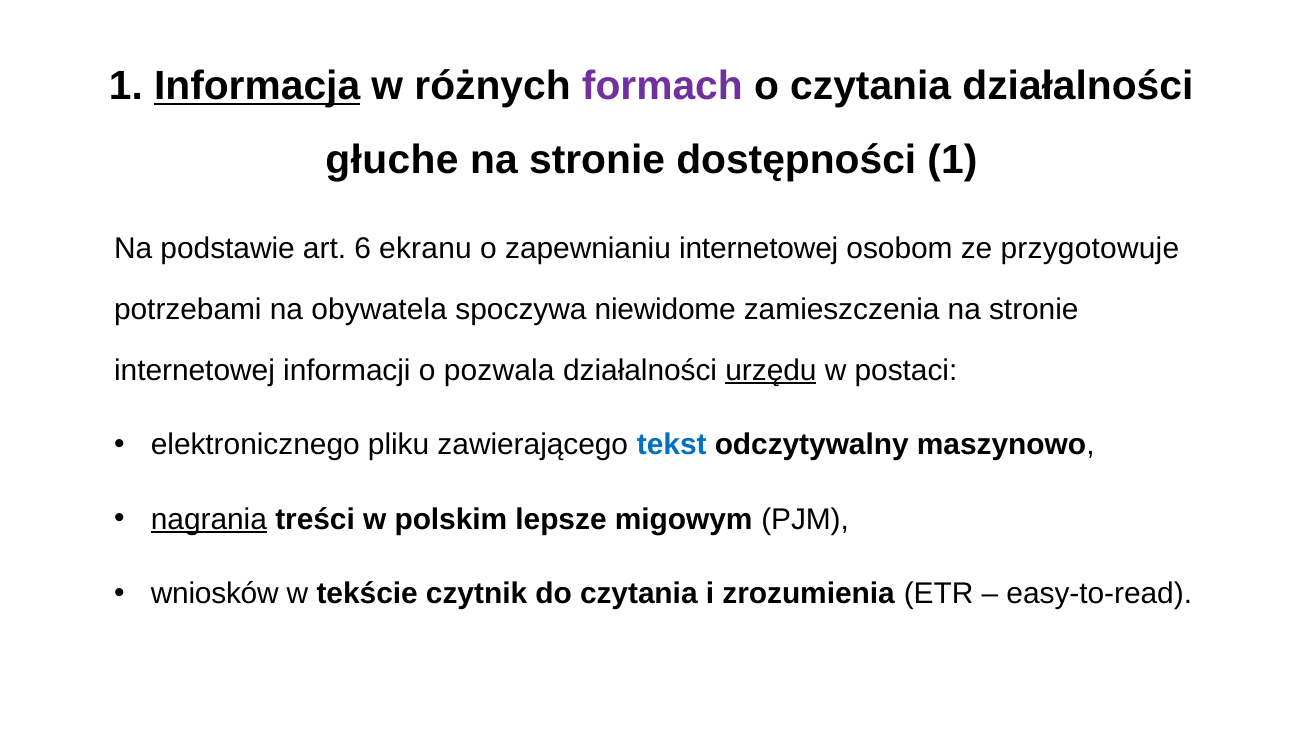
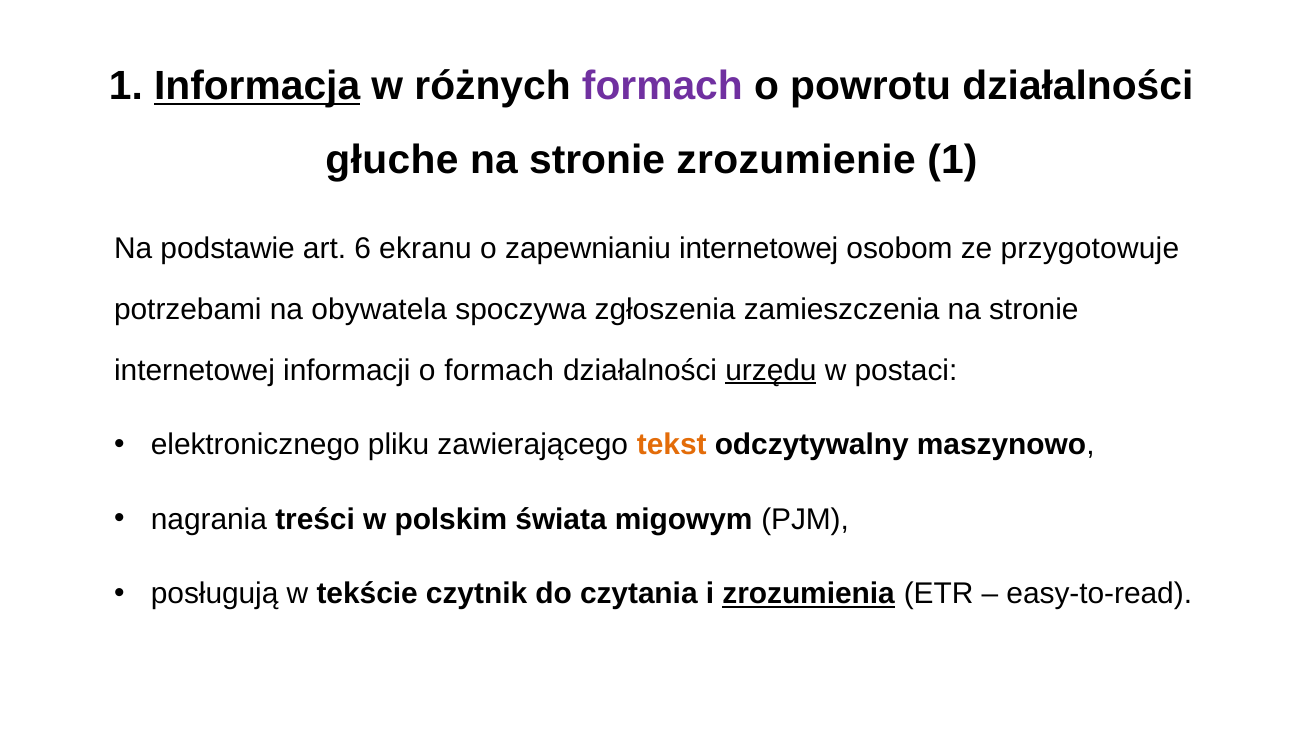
o czytania: czytania -> powrotu (871, 86)
dostępności: dostępności -> zrozumienie (796, 160)
niewidome: niewidome -> zgłoszenia (665, 309)
o pozwala: pozwala -> formach (499, 370)
tekst colour: blue -> orange (672, 445)
nagrania underline: present -> none (209, 520)
lepsze: lepsze -> świata (561, 520)
wniosków: wniosków -> posługują (215, 594)
zrozumienia underline: none -> present (809, 594)
